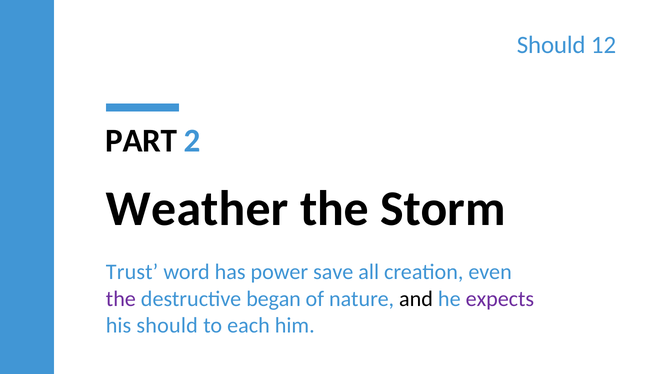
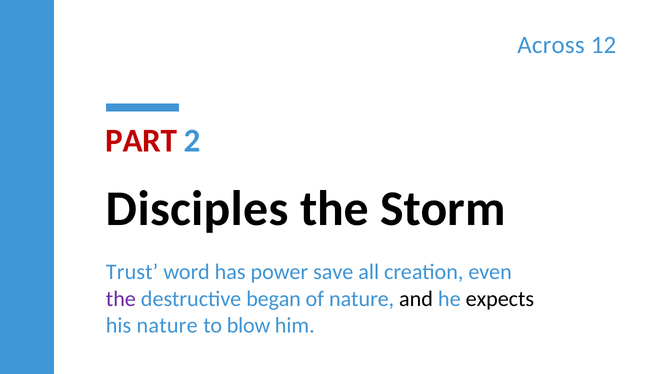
Should: Should -> Across (551, 45)
PART colour: black -> red (141, 141)
Weather: Weather -> Disciples (197, 209)
expects colour: purple -> black (500, 298)
his should: should -> nature (167, 325)
each: each -> blow (249, 325)
